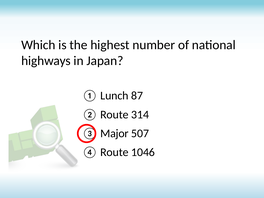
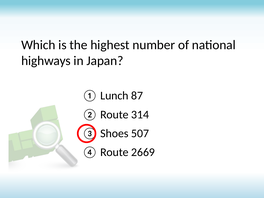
Major: Major -> Shoes (114, 133)
1046: 1046 -> 2669 (143, 152)
